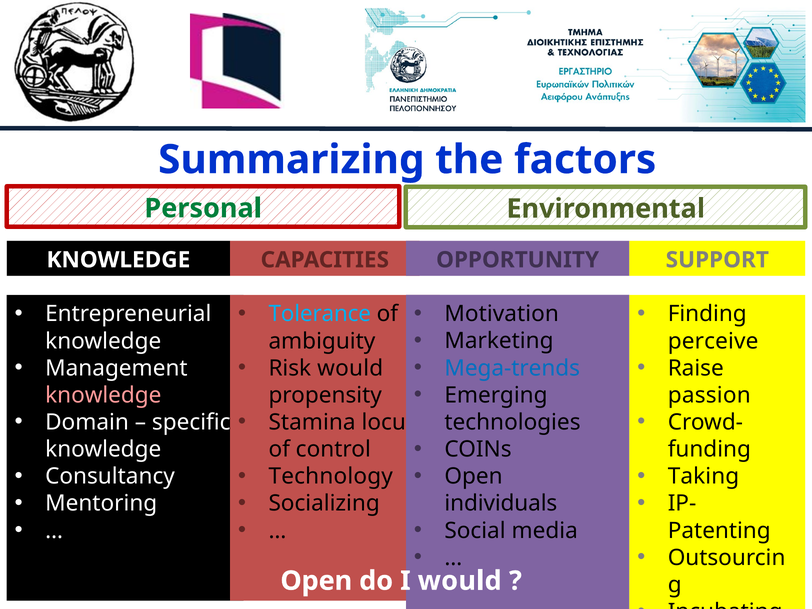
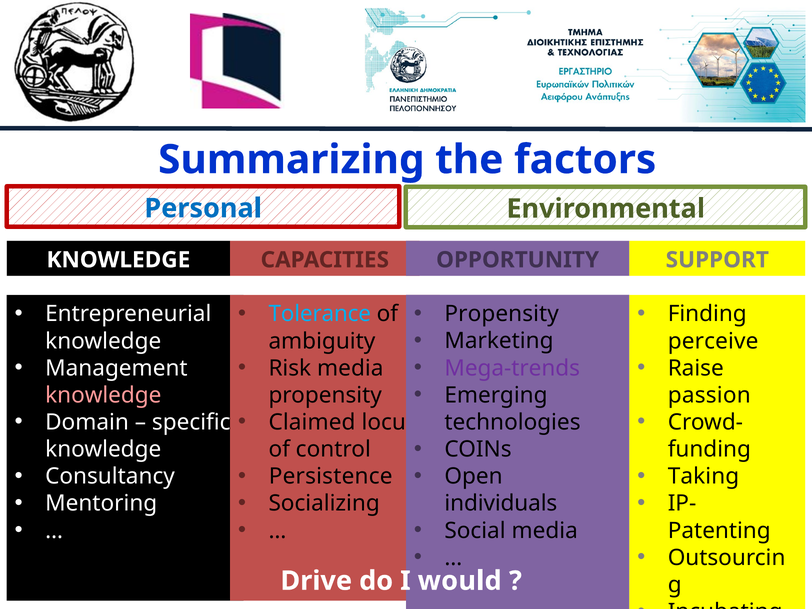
Personal colour: green -> blue (203, 208)
Motivation: Motivation -> Propensity (502, 314)
Risk would: would -> media (350, 368)
Mega-trends colour: blue -> purple (512, 368)
Stamina: Stamina -> Claimed (312, 422)
Technology: Technology -> Persistence (331, 476)
Open: Open -> Drive (316, 581)
